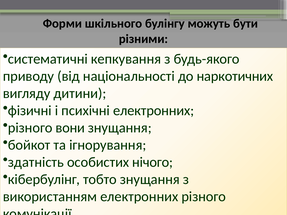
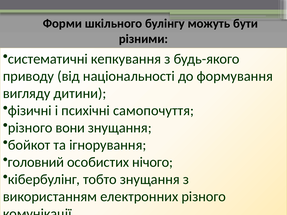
наркотичних: наркотичних -> формування (235, 76)
психічні електронних: електронних -> самопочуття (154, 111)
здатність: здатність -> головний (36, 162)
